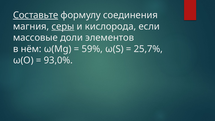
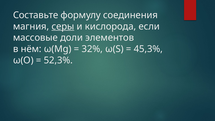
Составьте underline: present -> none (36, 15)
59%: 59% -> 32% (92, 49)
25,7%: 25,7% -> 45,3% (148, 49)
93,0%: 93,0% -> 52,3% (58, 60)
